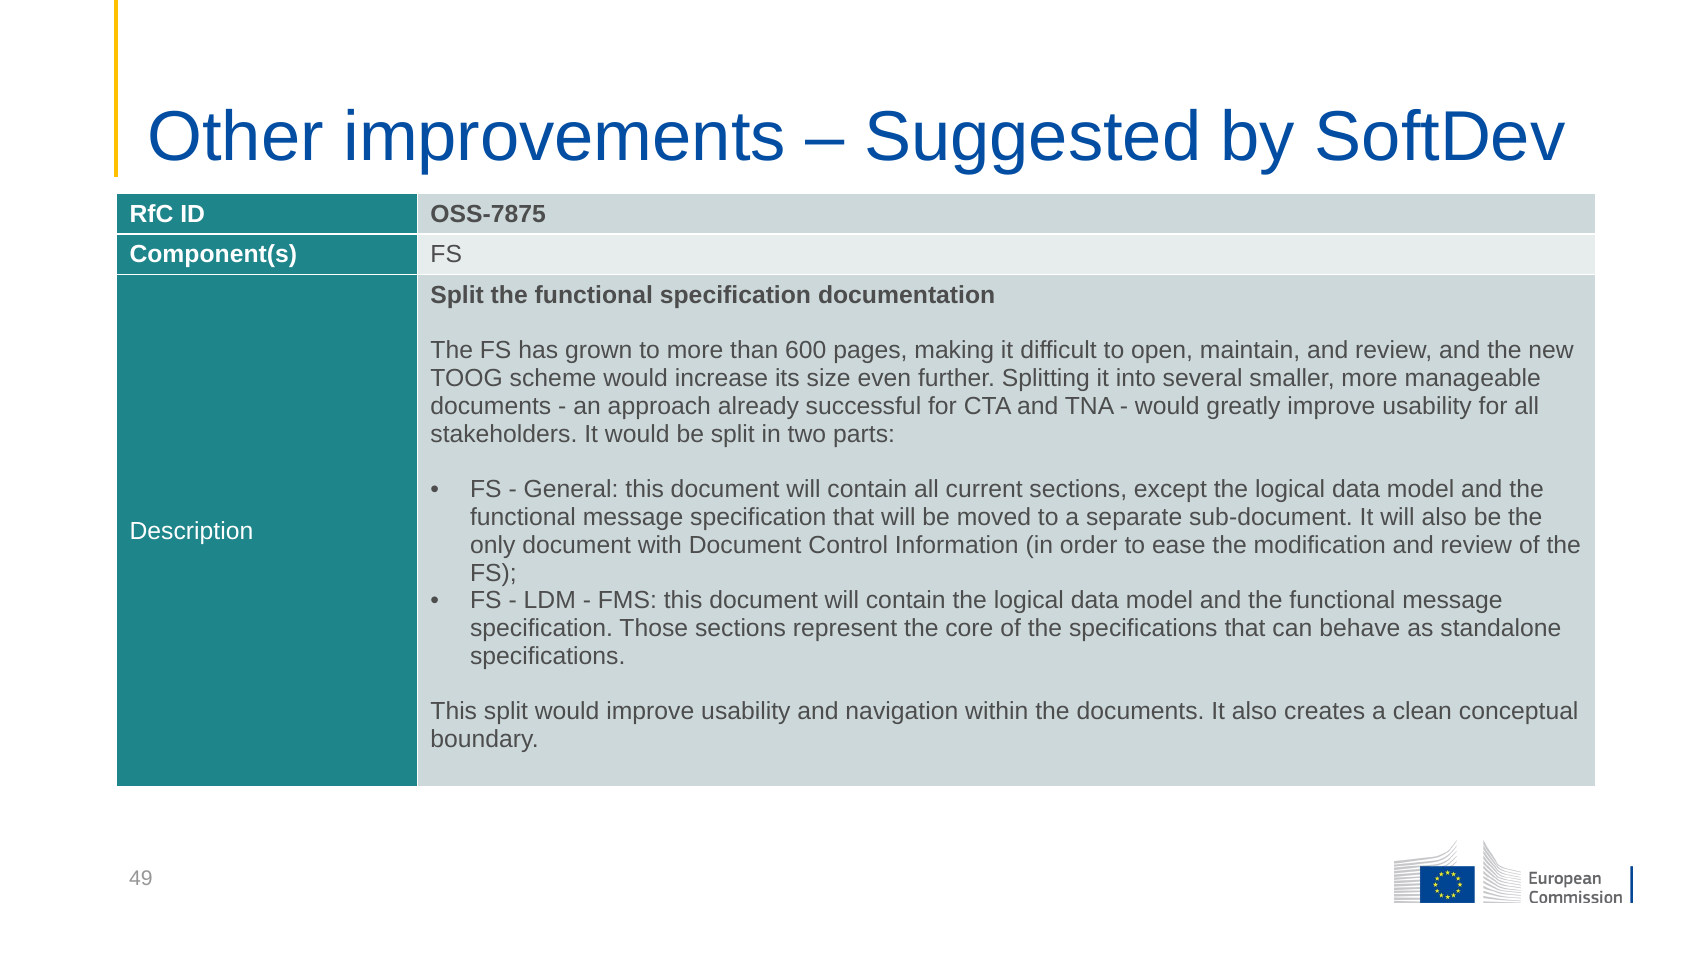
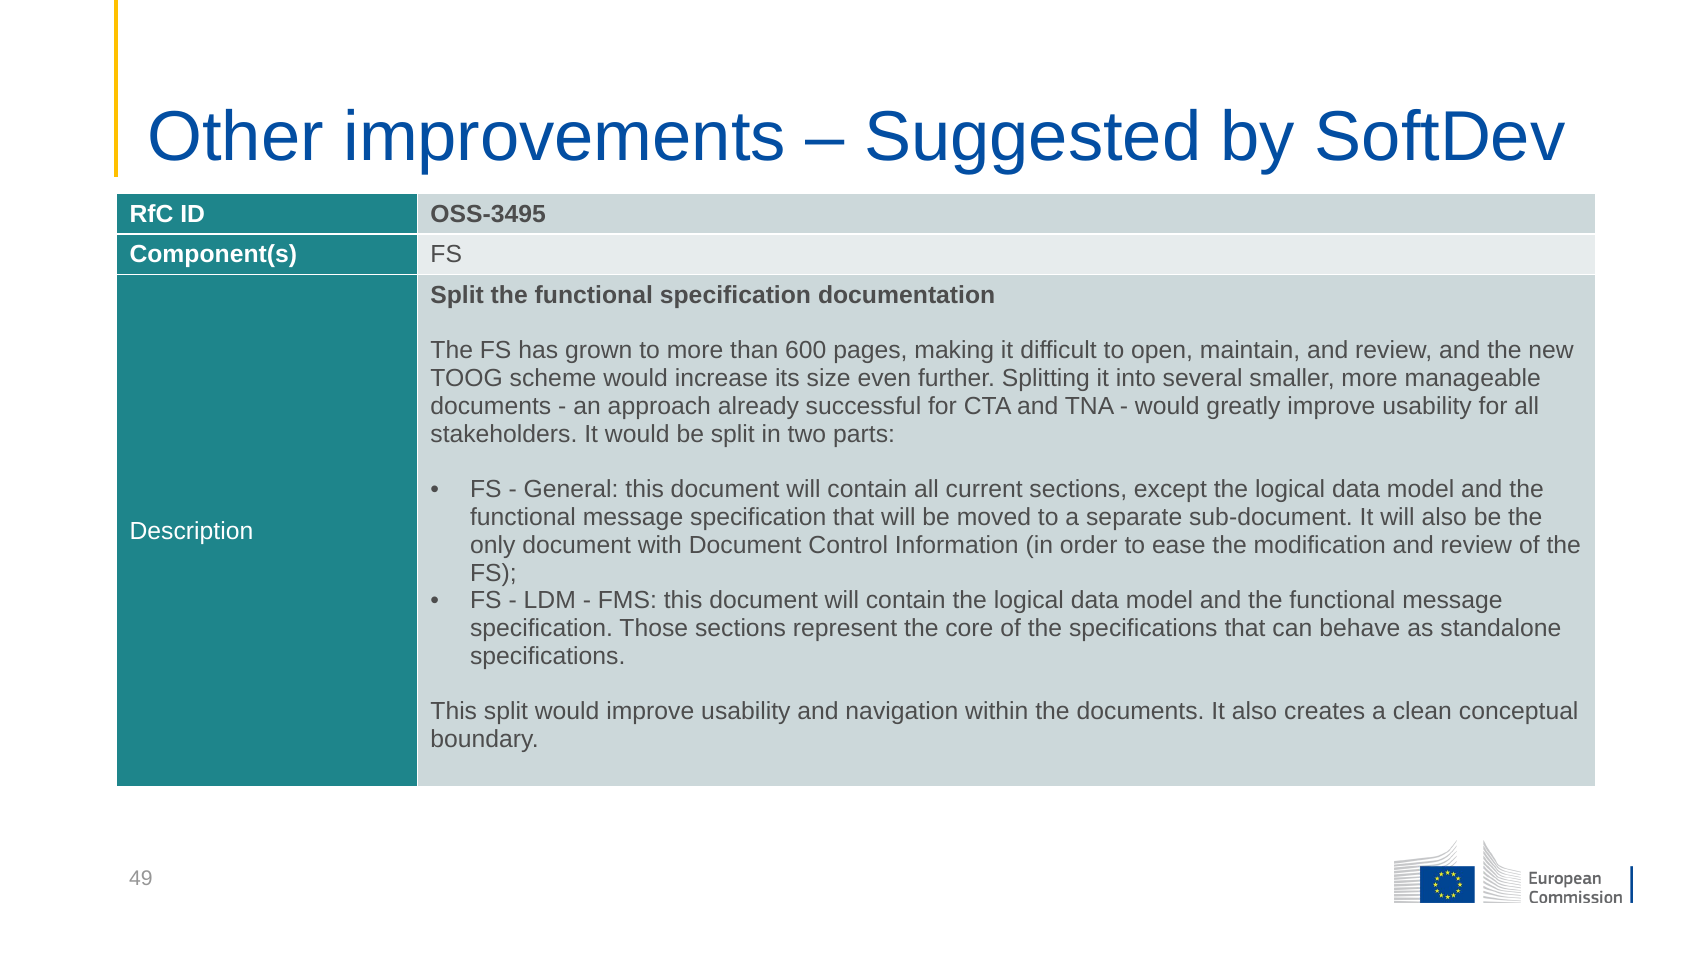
OSS-7875: OSS-7875 -> OSS-3495 (488, 214)
